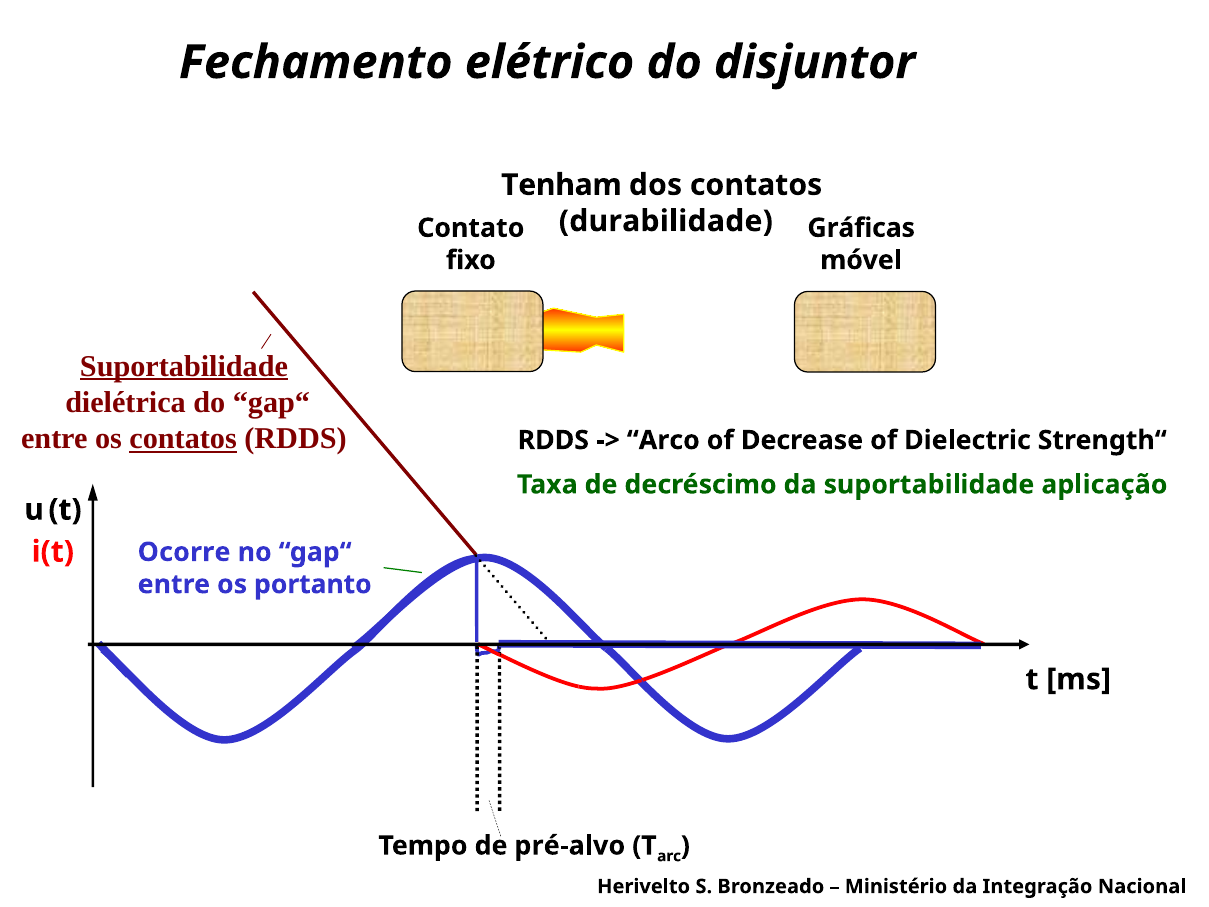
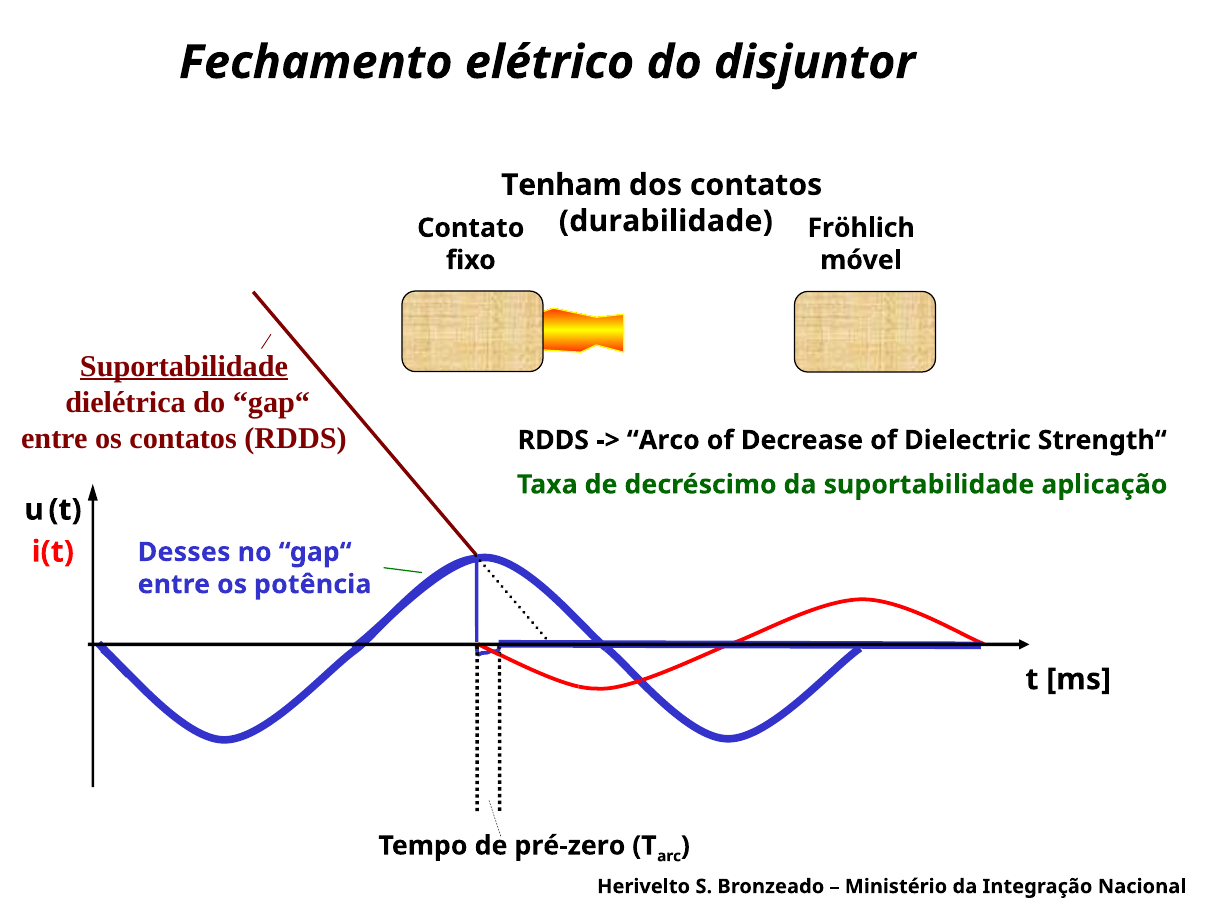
Gráficas: Gráficas -> Fröhlich (861, 228)
contatos underline: present -> none (183, 438)
Ocorre: Ocorre -> Desses (184, 552)
portanto: portanto -> potência (313, 584)
pré-alvo: pré-alvo -> pré-zero (570, 845)
